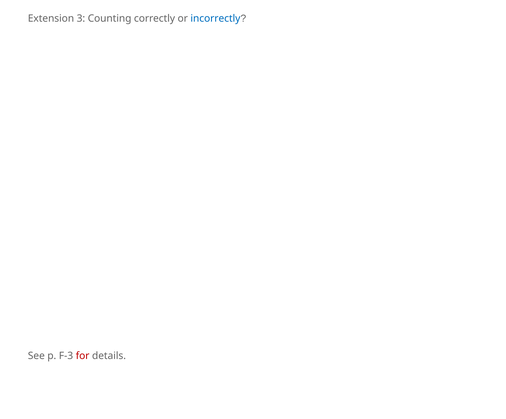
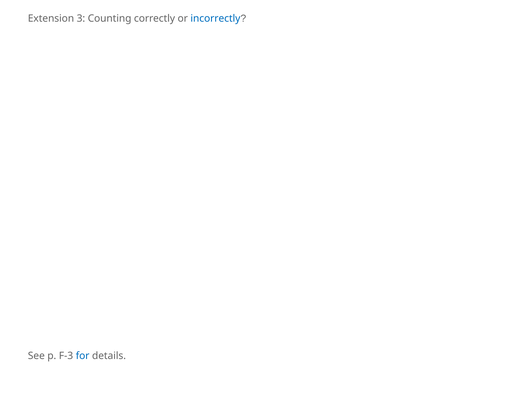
for colour: red -> blue (83, 355)
